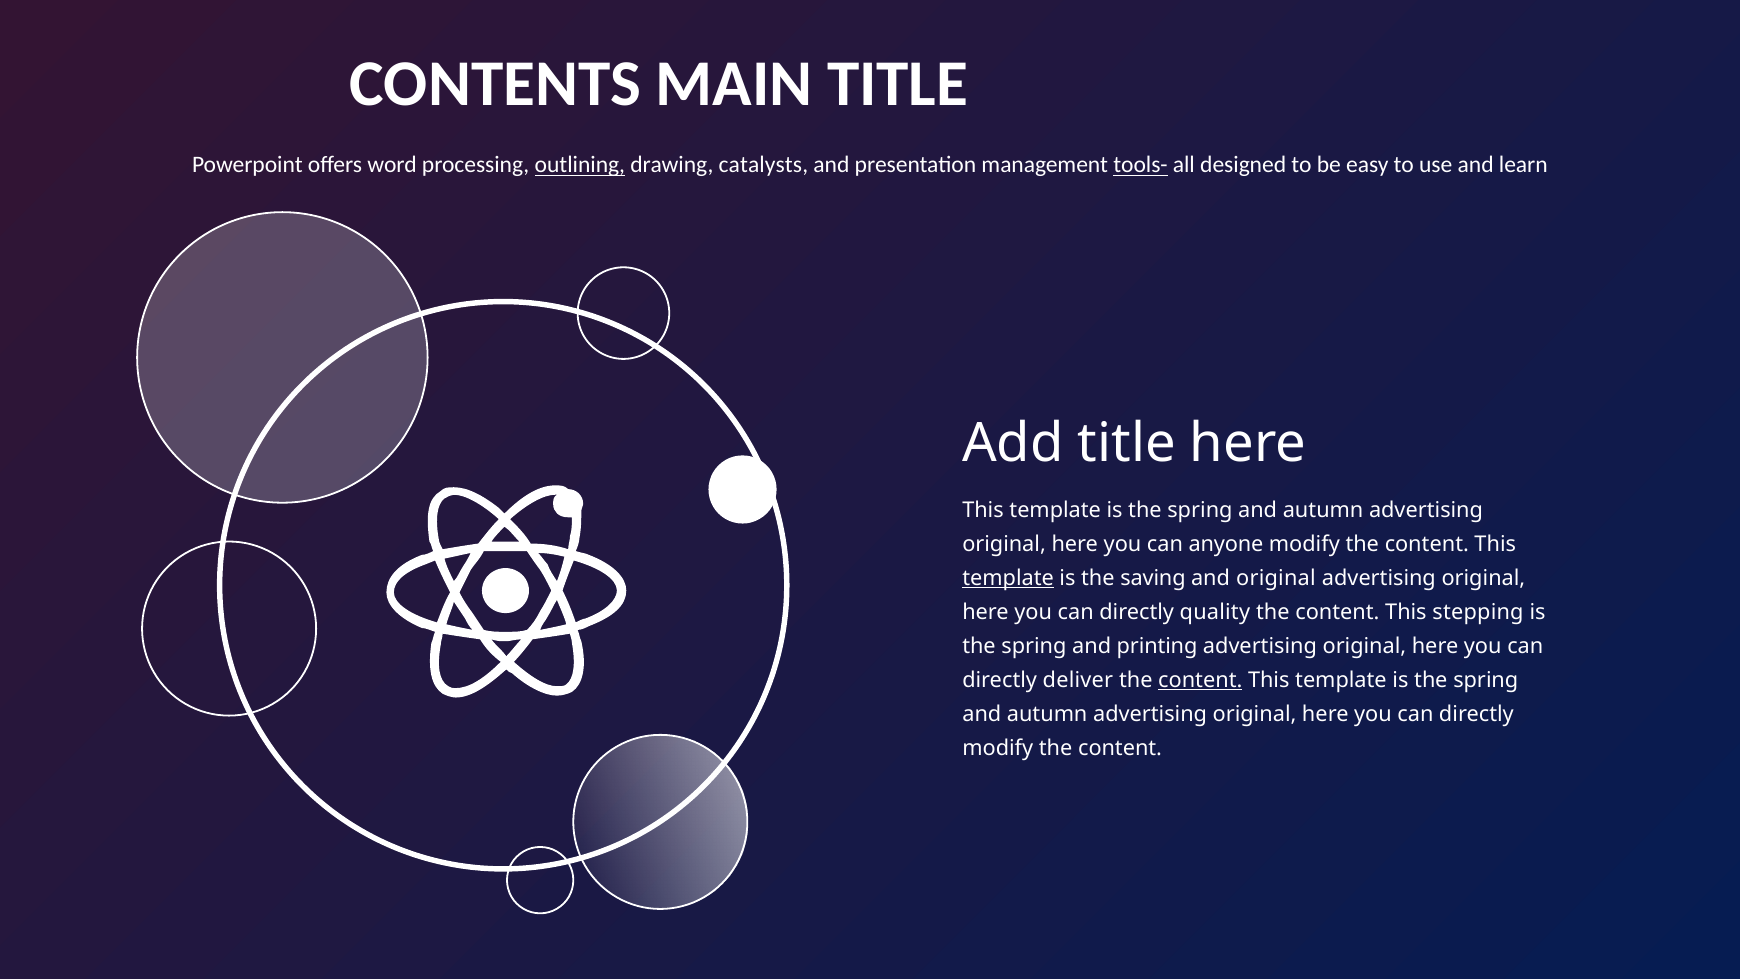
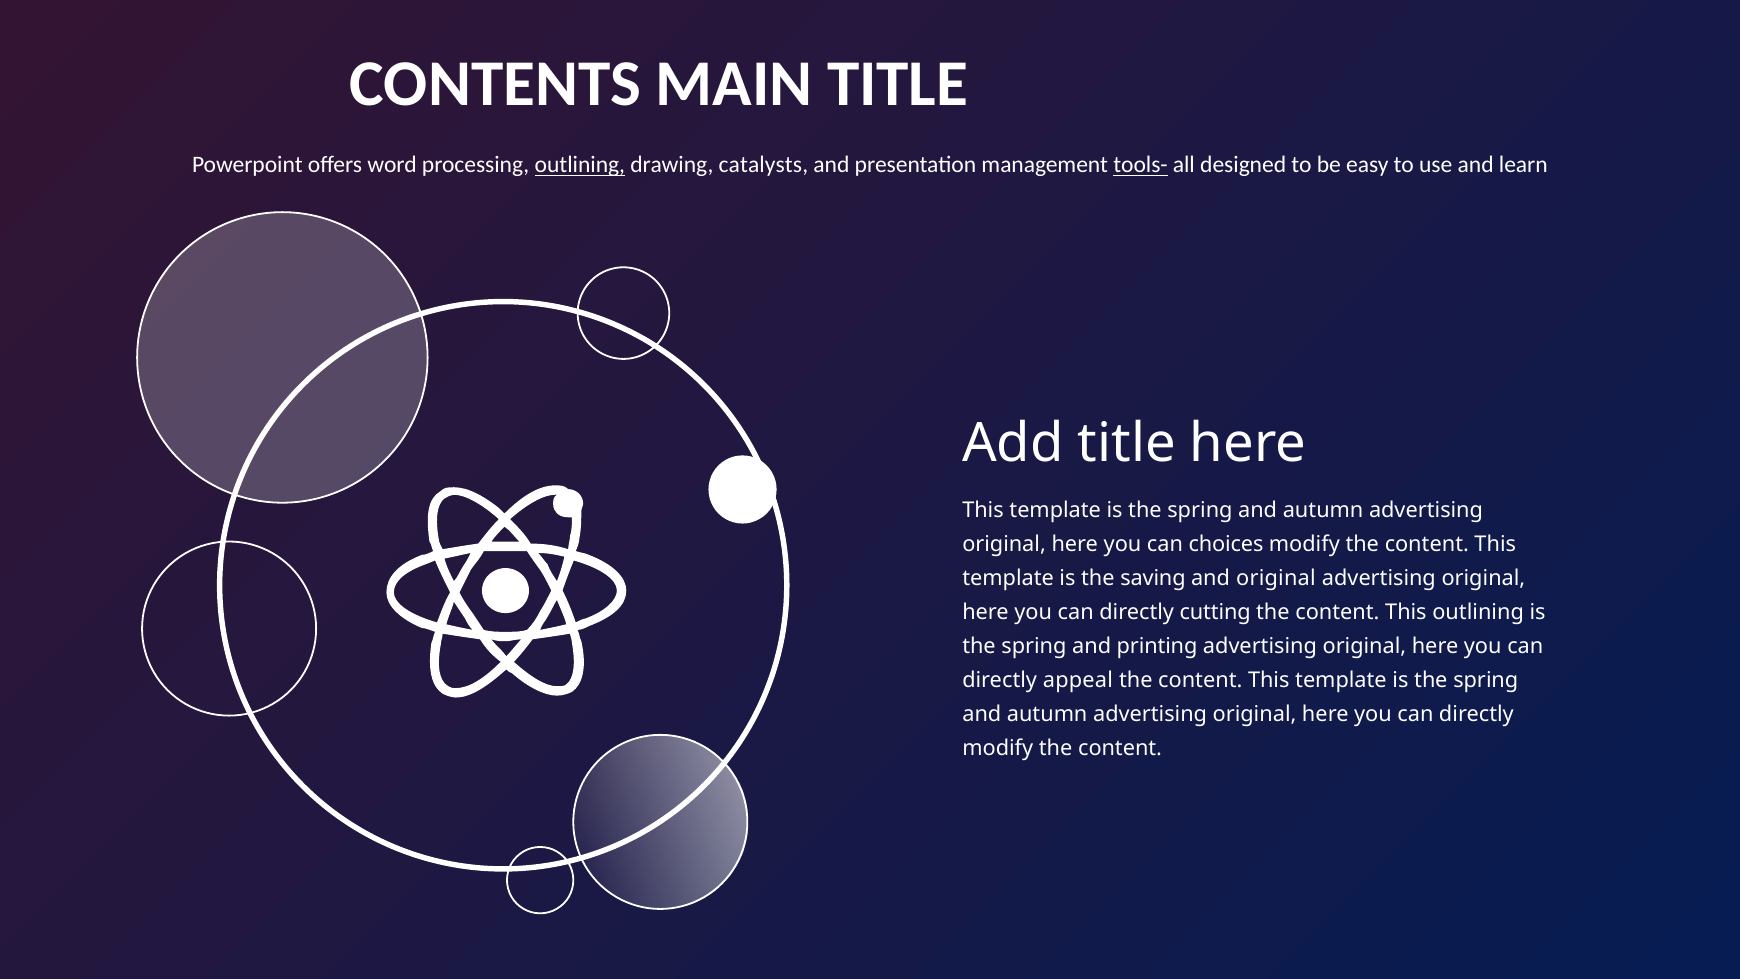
anyone: anyone -> choices (1226, 544)
template underline: present -> none (1008, 578)
quality: quality -> cutting (1215, 612)
This stepping: stepping -> outlining (1478, 612)
deliver: deliver -> appeal (1078, 680)
content underline: present -> none (1200, 680)
